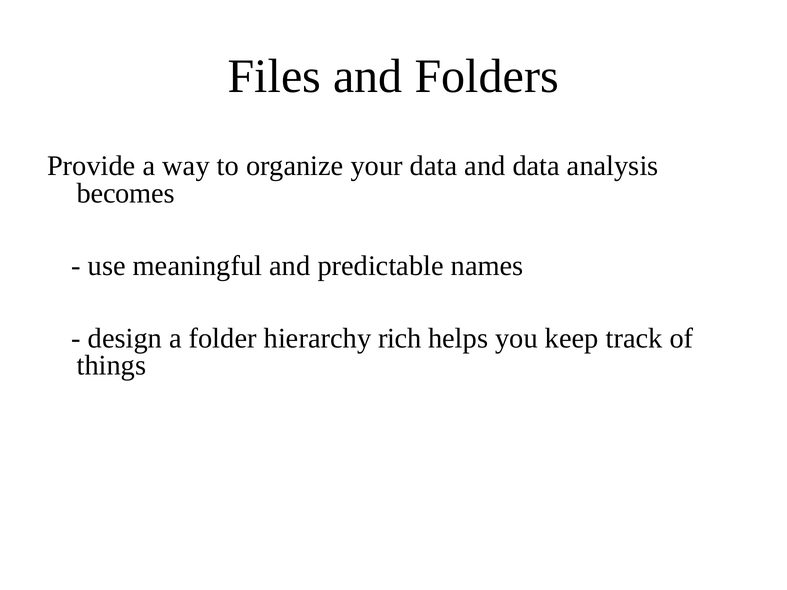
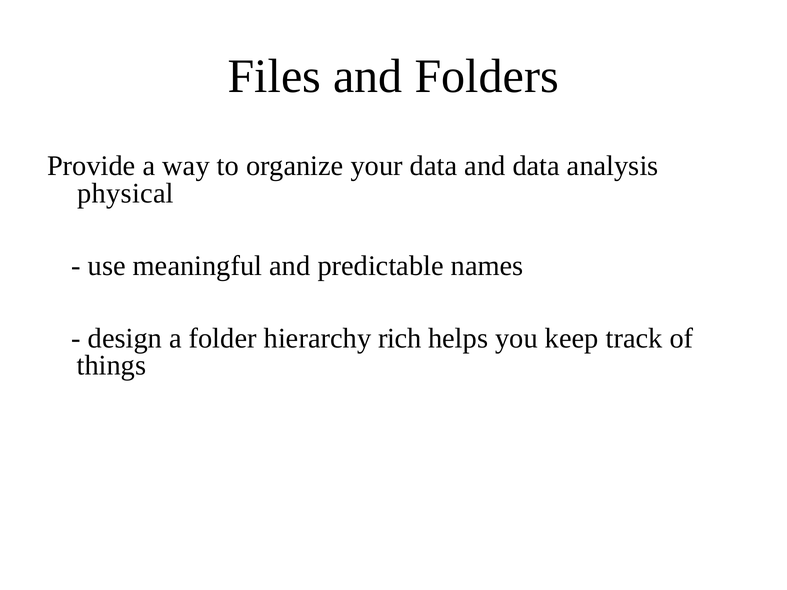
becomes: becomes -> physical (126, 193)
